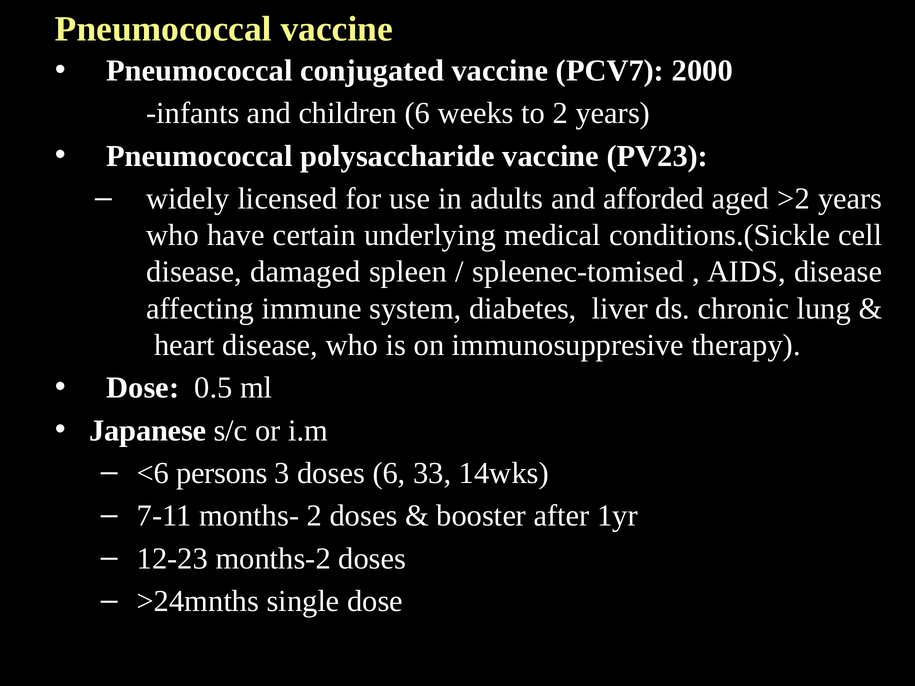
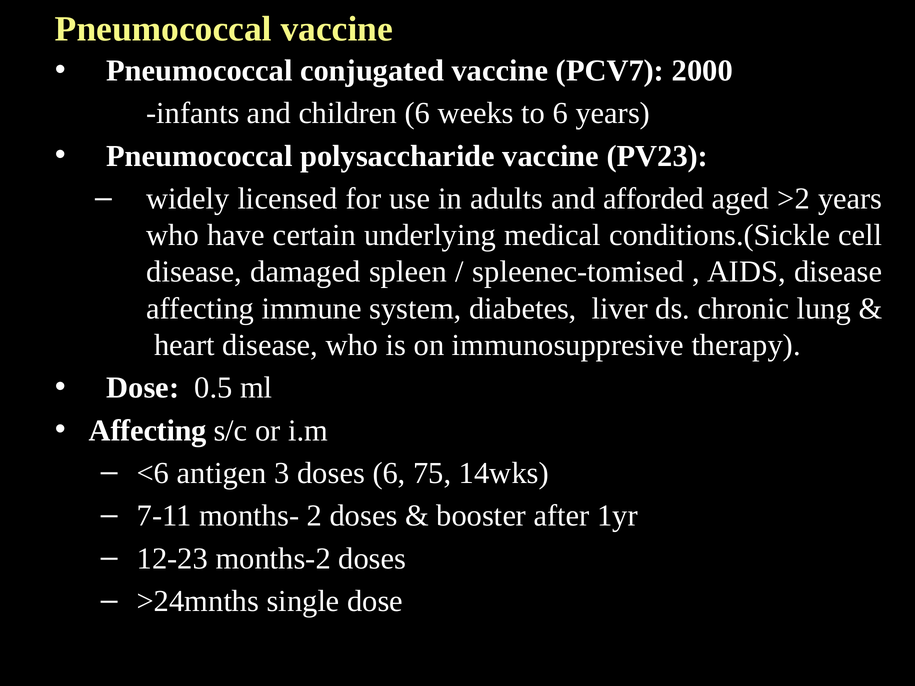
to 2: 2 -> 6 (560, 113)
Japanese: Japanese -> Affecting (148, 431)
persons: persons -> antigen (222, 473)
33: 33 -> 75 (432, 473)
